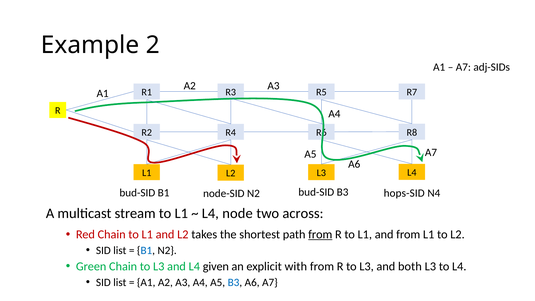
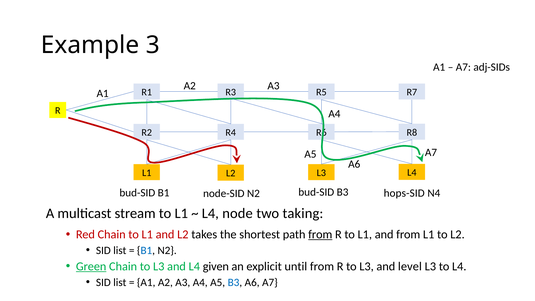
2: 2 -> 3 (153, 45)
across: across -> taking (303, 213)
Green underline: none -> present (91, 266)
with: with -> until (296, 266)
both: both -> level (410, 266)
